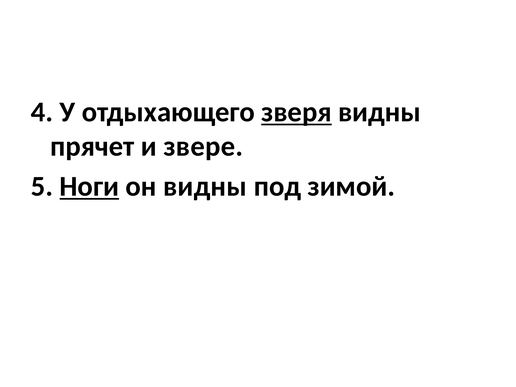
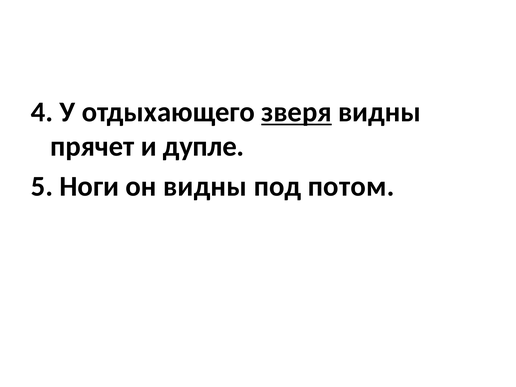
звере: звере -> дупле (204, 146)
Ноги underline: present -> none (89, 187)
зимой: зимой -> потом (351, 187)
